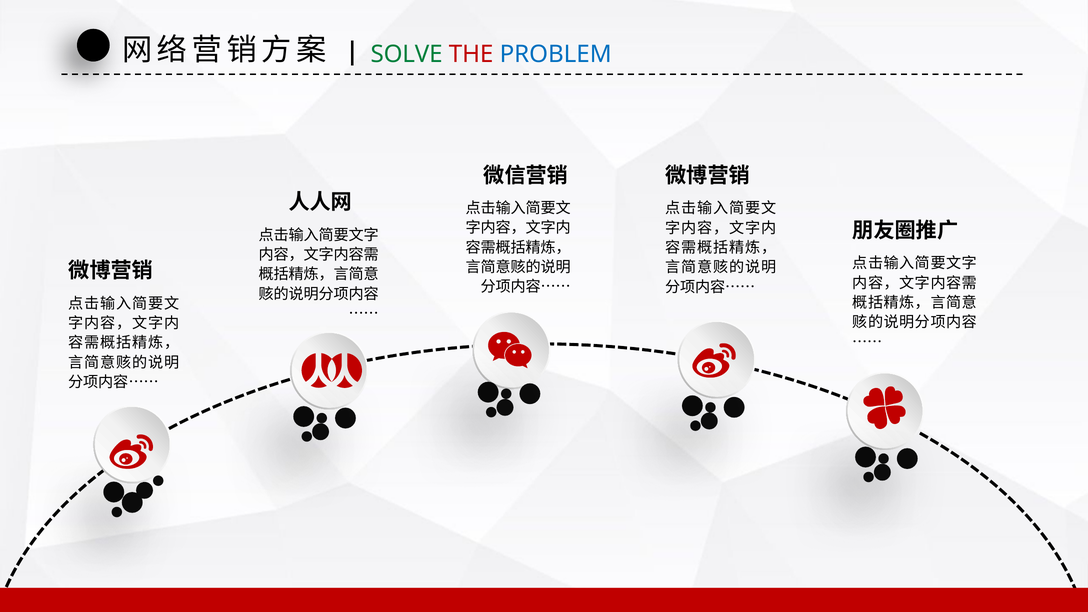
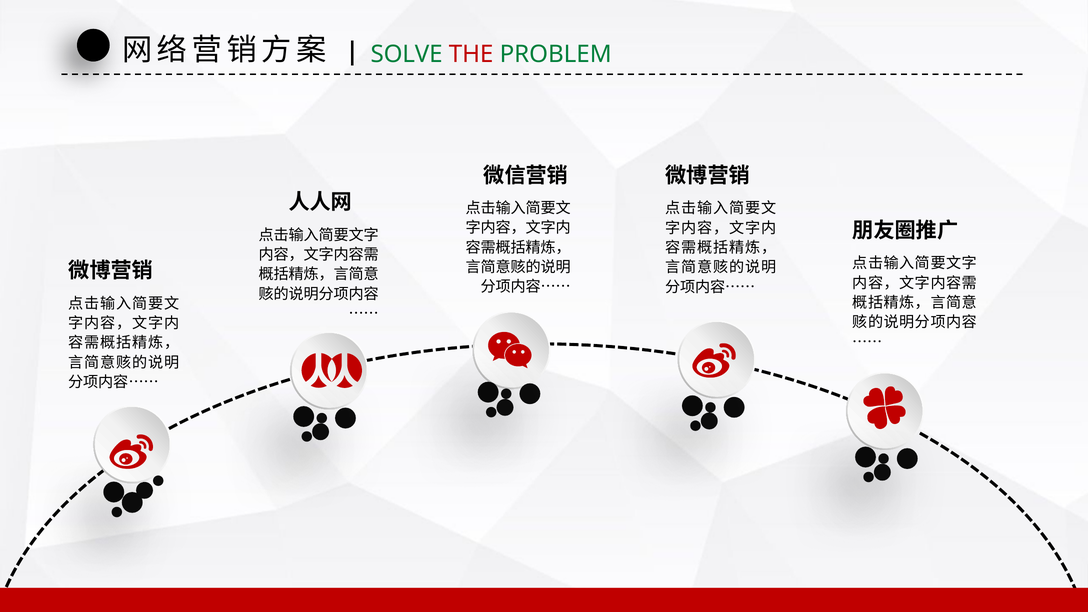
PROBLEM colour: blue -> green (556, 55)
